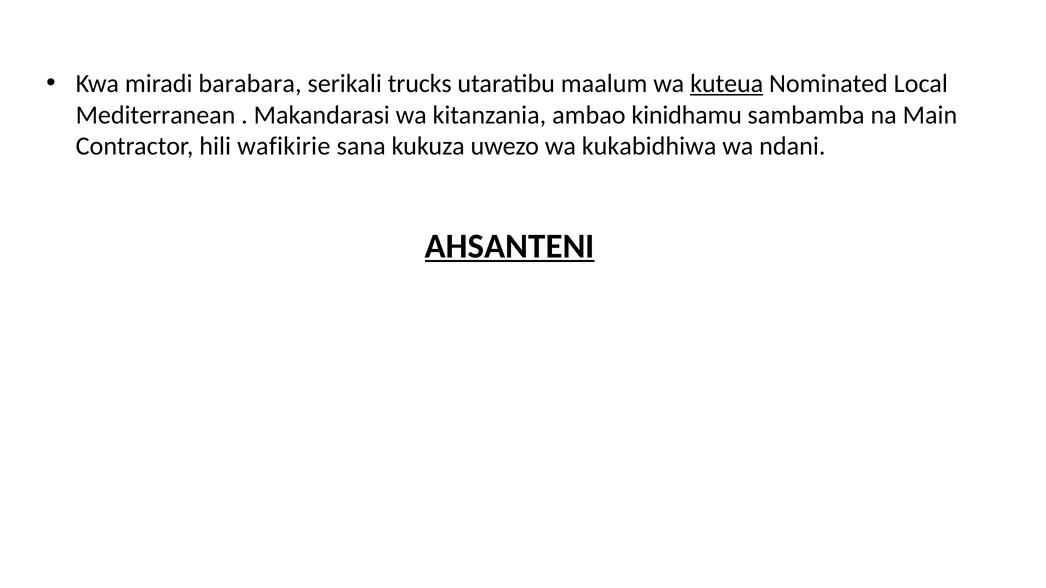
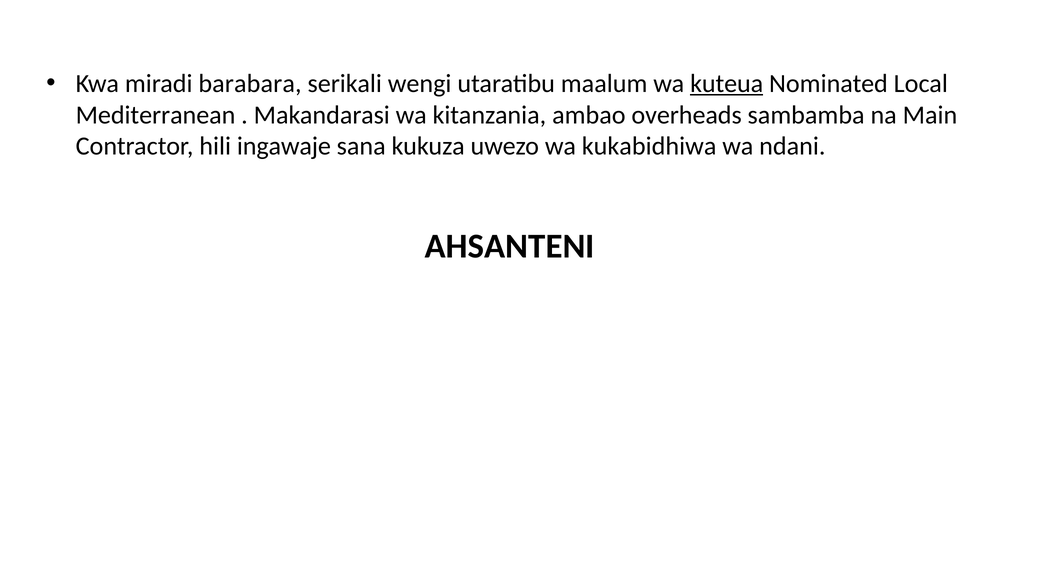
trucks: trucks -> wengi (420, 84)
kinidhamu: kinidhamu -> overheads (687, 115)
wafikirie: wafikirie -> ingawaje (284, 146)
AHSANTENI underline: present -> none (510, 246)
